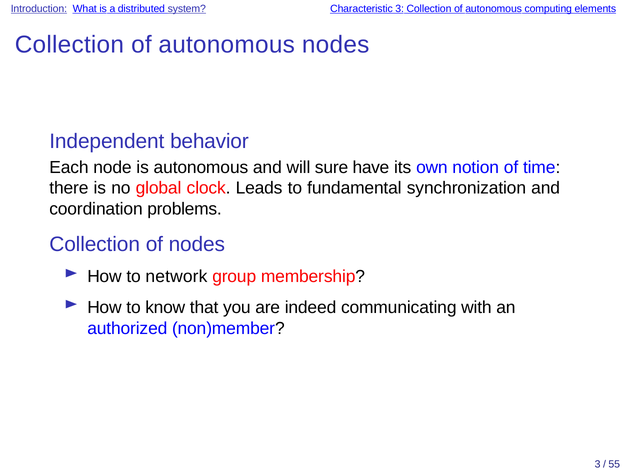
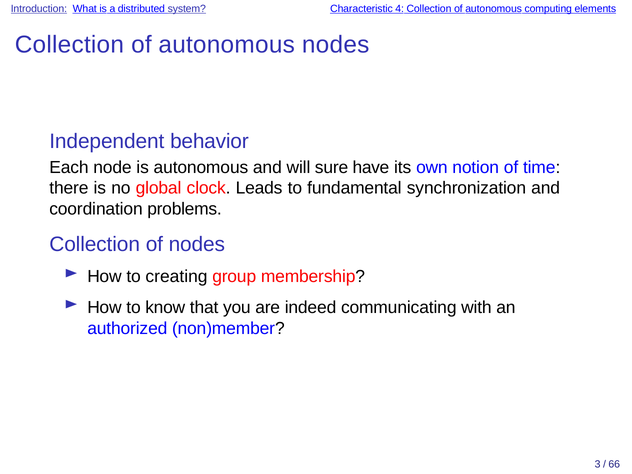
Characteristic 3: 3 -> 4 (400, 9)
network: network -> creating (177, 277)
55: 55 -> 66 (614, 465)
